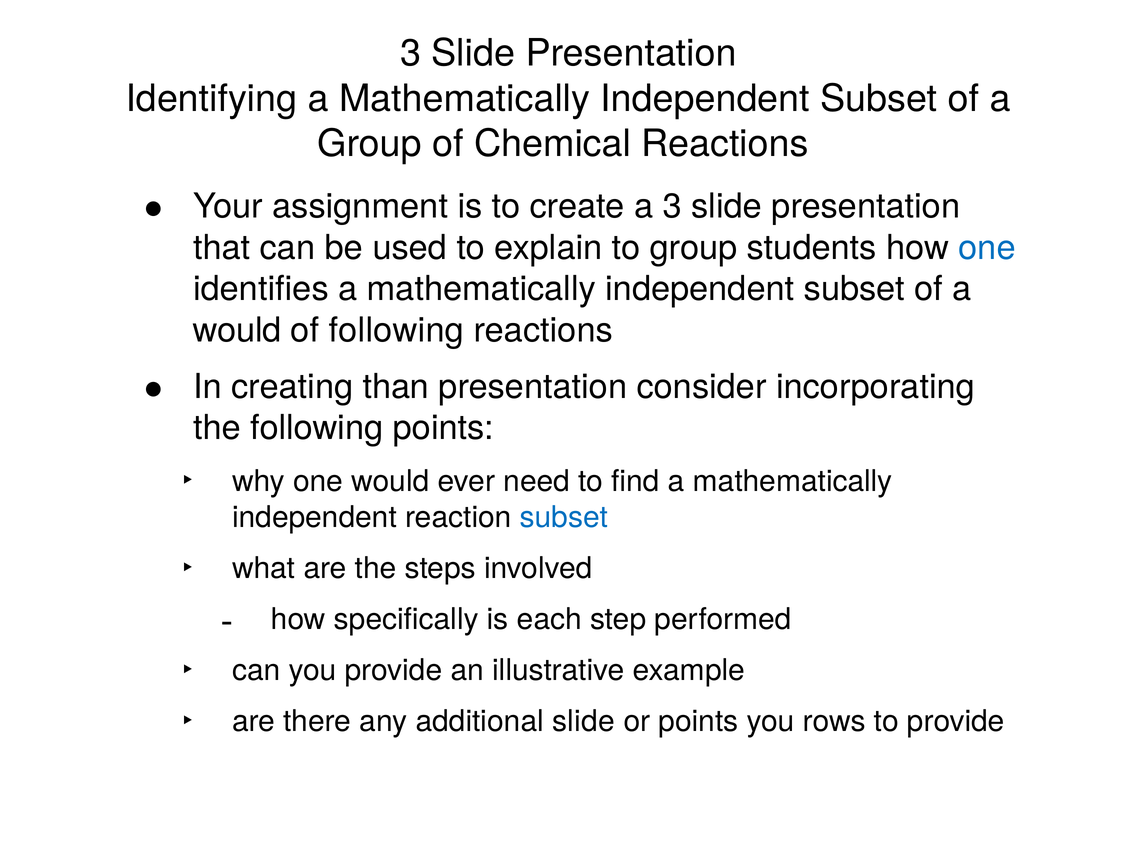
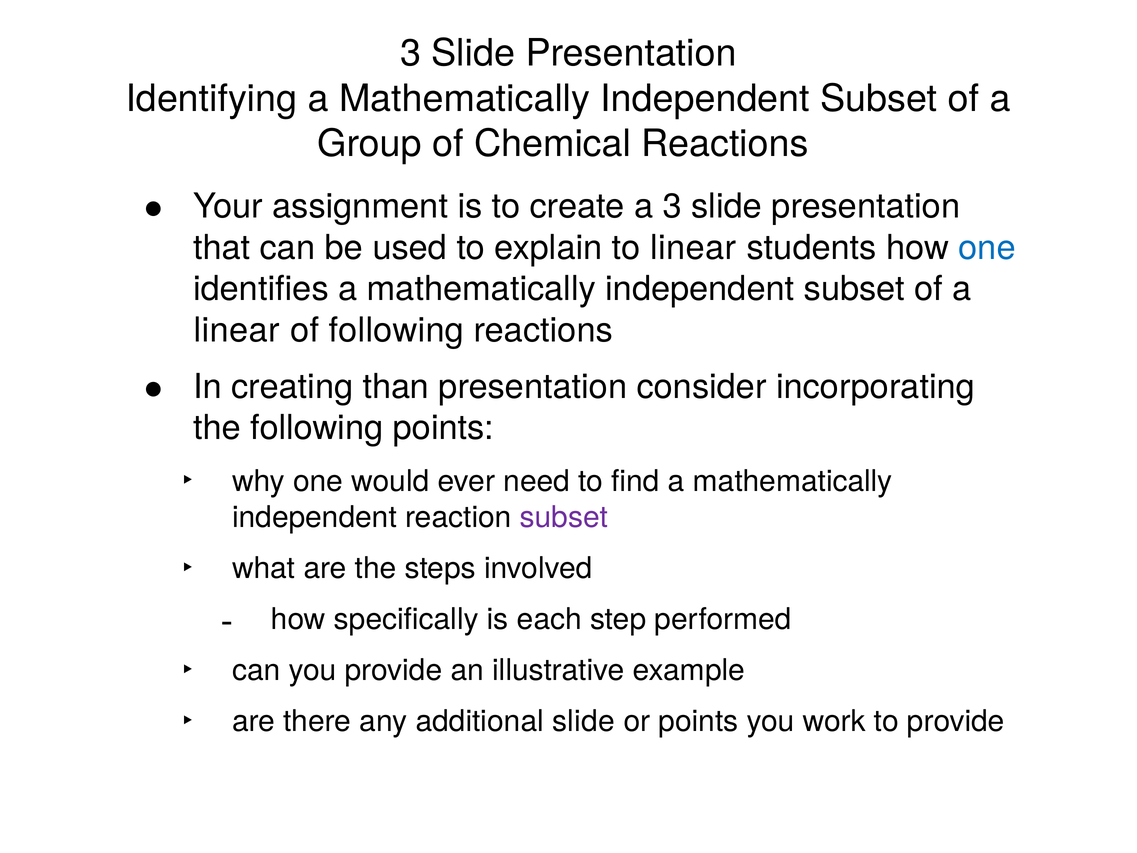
to group: group -> linear (693, 248)
would: would -> linear (237, 330)
subset colour: blue -> purple (564, 517)
rows: rows -> work (834, 721)
